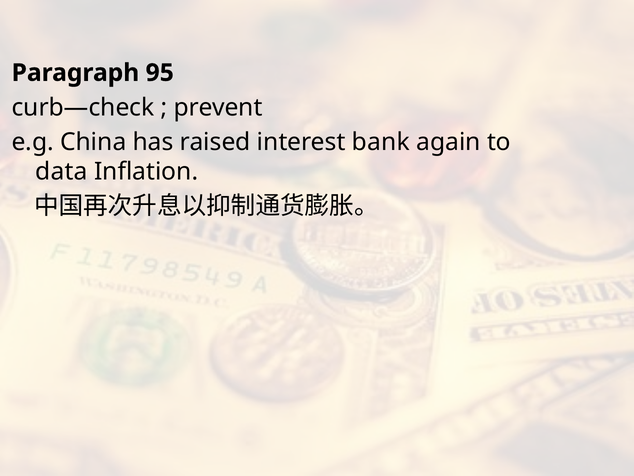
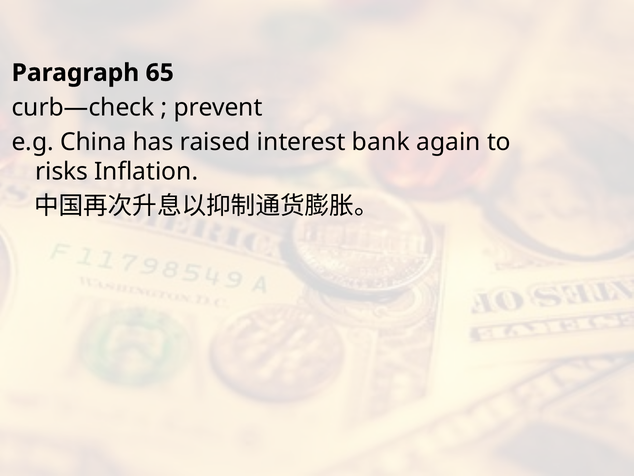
95: 95 -> 65 (160, 73)
data: data -> risks (62, 171)
